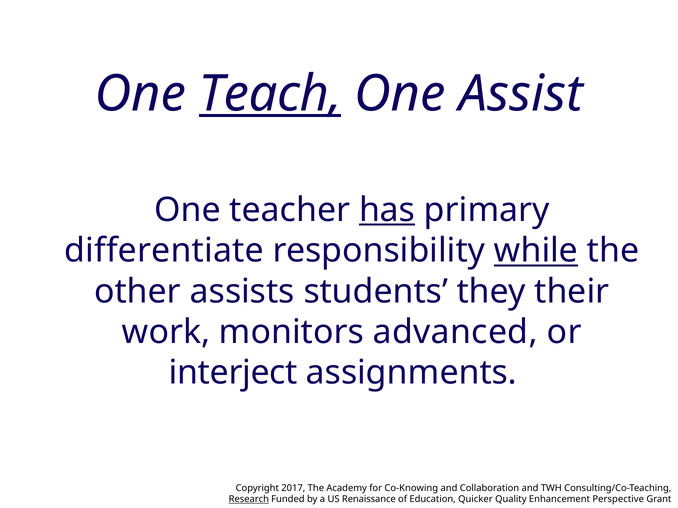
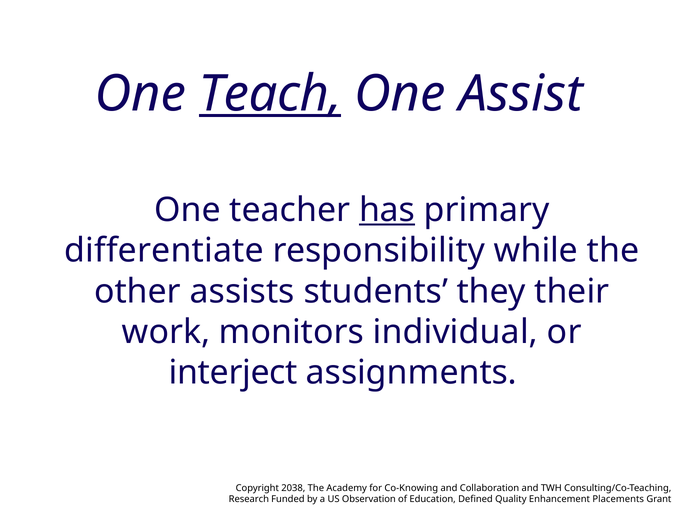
while underline: present -> none (536, 251)
advanced: advanced -> individual (455, 332)
2017: 2017 -> 2038 (293, 488)
Research underline: present -> none (249, 500)
Renaissance: Renaissance -> Observation (369, 500)
Quicker: Quicker -> Defined (475, 500)
Perspective: Perspective -> Placements (618, 500)
